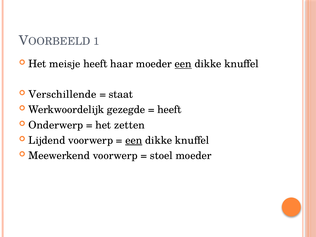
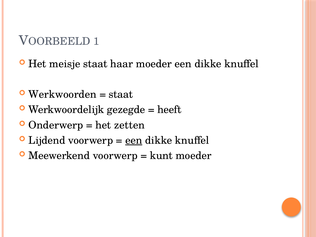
meisje heeft: heeft -> staat (95, 64)
een underline: present -> none (183, 64)
Verschillende: Verschillende -> Werkwoorden (62, 94)
stoel: stoel -> kunt (161, 156)
